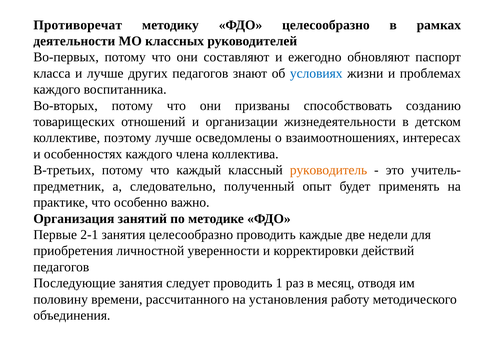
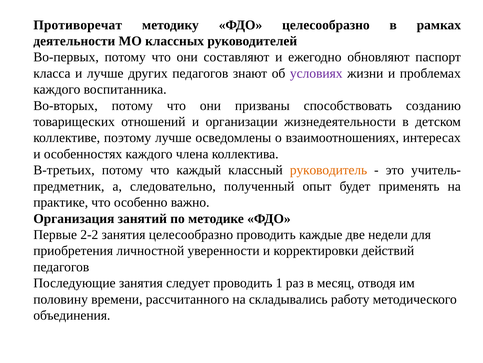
условиях colour: blue -> purple (316, 73)
2-1: 2-1 -> 2-2 (89, 234)
установления: установления -> складывались (288, 299)
